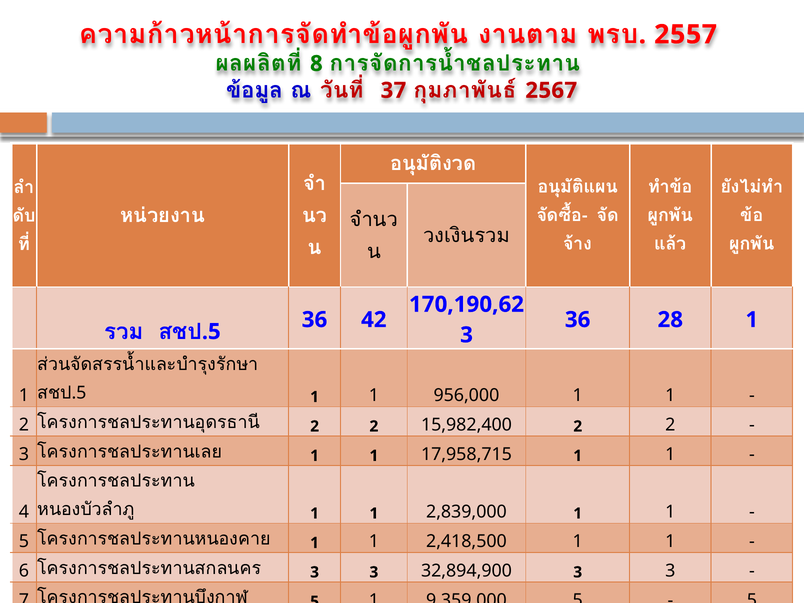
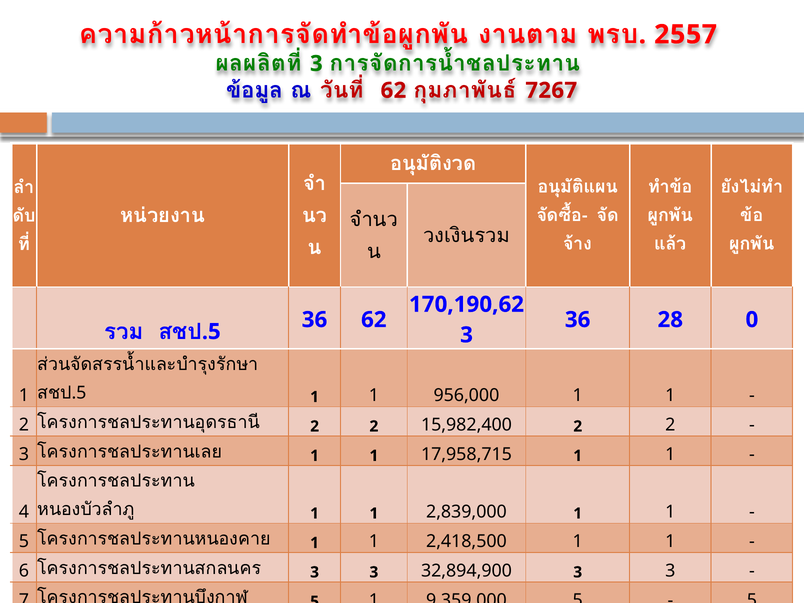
8: 8 -> 3 (316, 64)
37: 37 -> 62 (393, 90)
2567: 2567 -> 7267 (551, 90)
28 1: 1 -> 0 (752, 320)
36 42: 42 -> 62 (374, 320)
